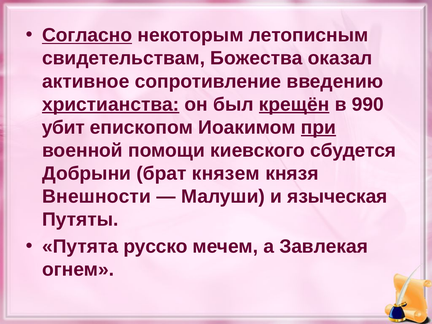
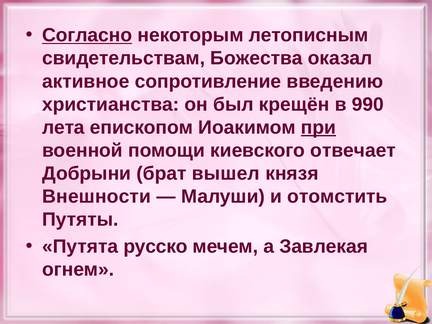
христианства underline: present -> none (111, 104)
крещён underline: present -> none (294, 104)
убит: убит -> лета (63, 127)
сбудется: сбудется -> отвечает (353, 151)
князем: князем -> вышел (226, 174)
языческая: языческая -> отомстить (337, 197)
